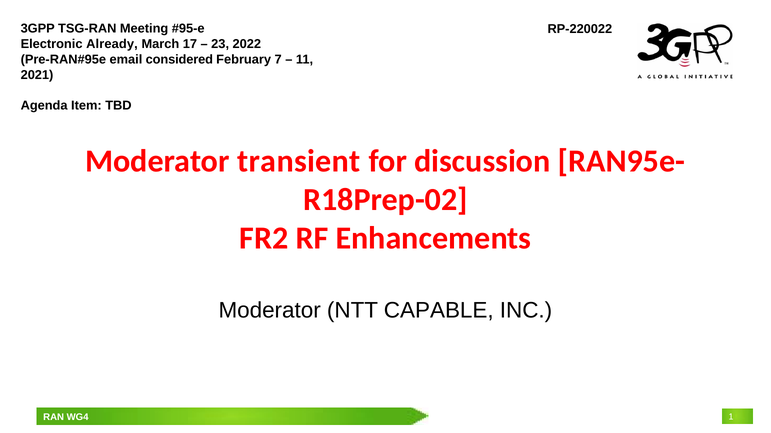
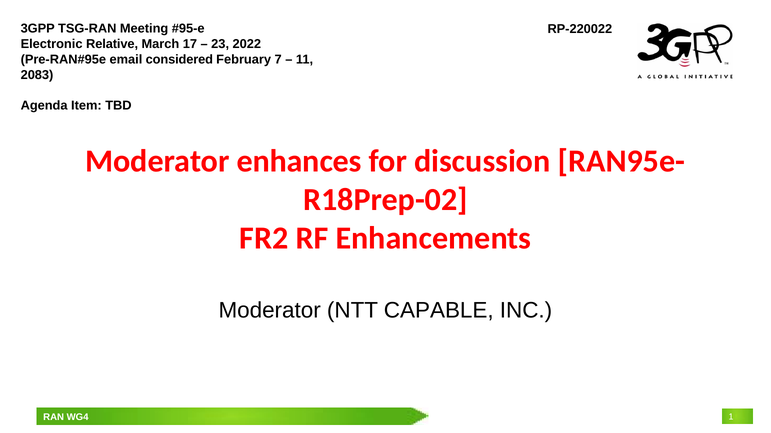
Already: Already -> Relative (112, 44)
2021: 2021 -> 2083 (37, 75)
transient: transient -> enhances (299, 161)
